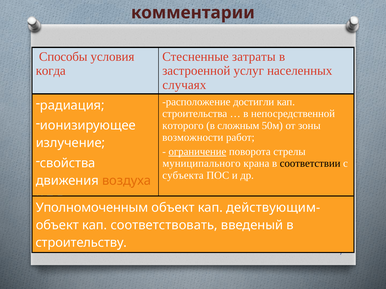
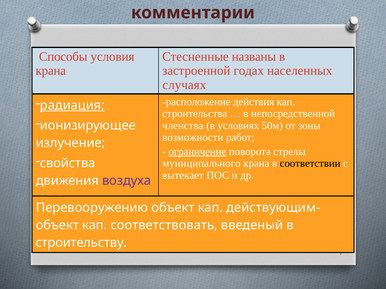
затраты: затраты -> названы (254, 57)
когда: когда -> крана (51, 71)
услуг: услуг -> годах (249, 71)
достигли: достигли -> действия (254, 102)
радиация underline: none -> present (72, 105)
которого: которого -> членства (183, 126)
сложным: сложным -> условиях (238, 126)
субъекта: субъекта -> вытекает (183, 176)
воздуха colour: orange -> purple (127, 181)
Уполномоченным: Уполномоченным -> Перевооружению (92, 208)
